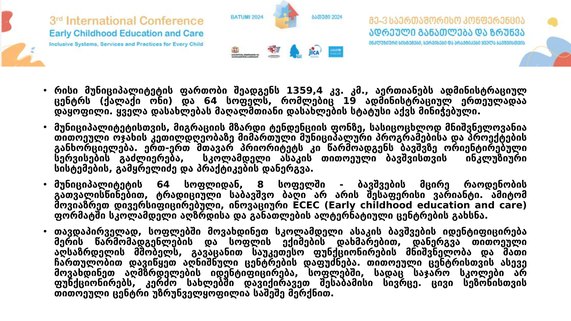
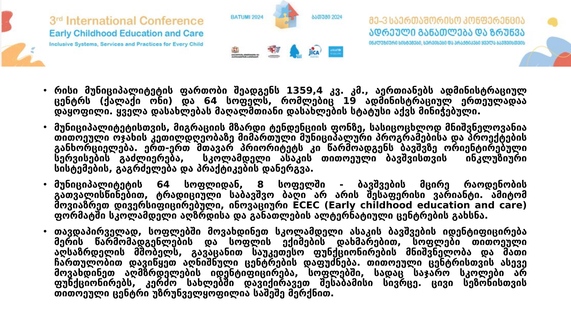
გამყრელიძე: გამყრელიძე -> გაგრძელება (146, 169)
დახმარებით დანერგვა: დანერგვა -> სოფლები (436, 242)
